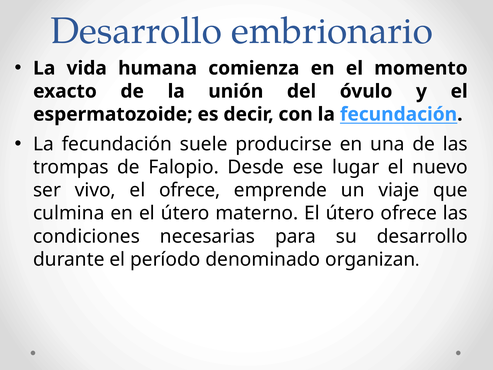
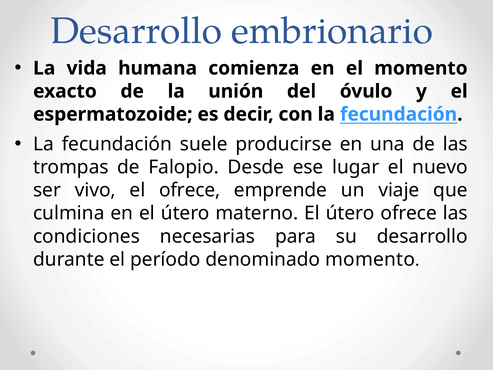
denominado organizan: organizan -> momento (370, 259)
